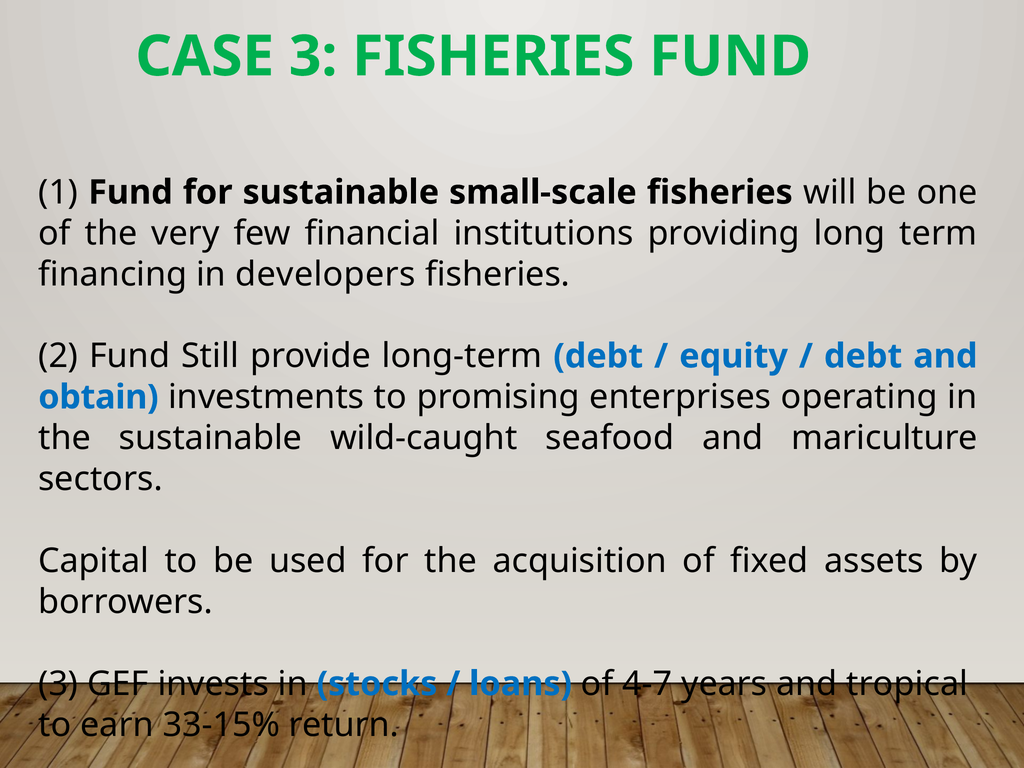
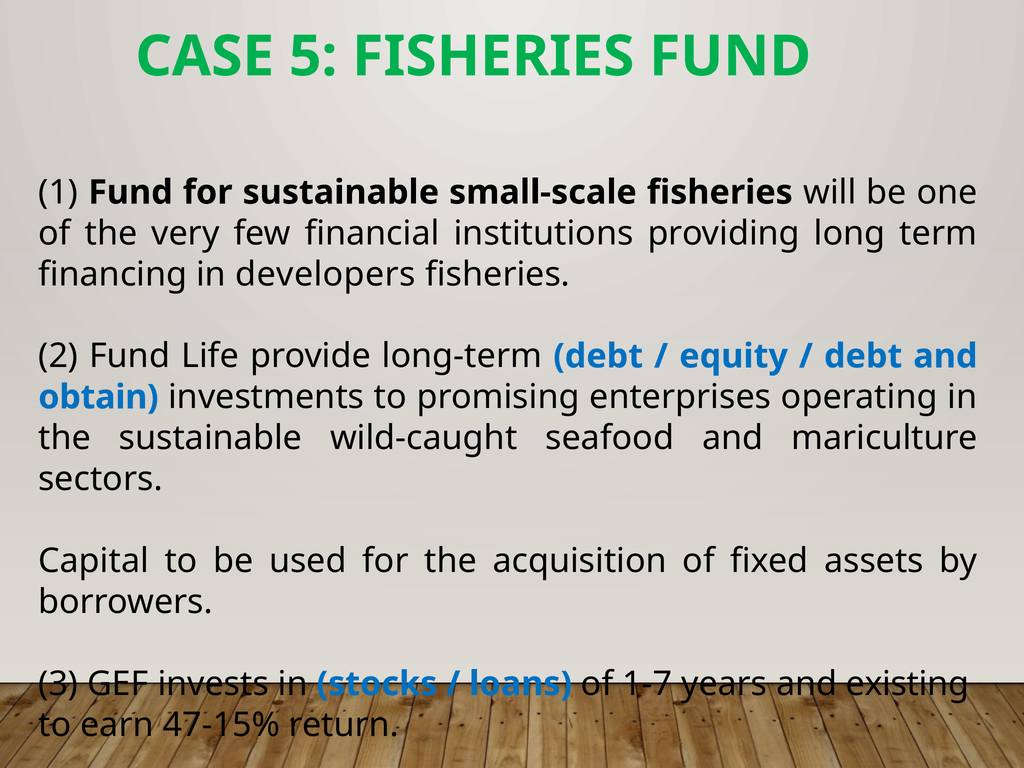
CASE 3: 3 -> 5 (313, 57)
Still: Still -> Life (210, 356)
4-7: 4-7 -> 1-7 (647, 684)
tropical: tropical -> existing (907, 684)
33-15%: 33-15% -> 47-15% (221, 725)
